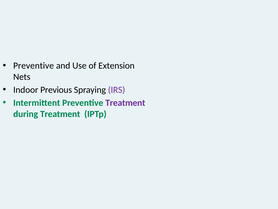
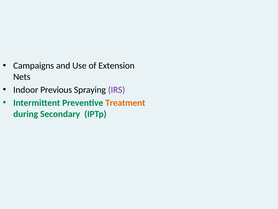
Preventive: Preventive -> Campaigns (34, 66)
Treatment colour: purple -> orange (125, 103)
during Treatment: Treatment -> Secondary (60, 114)
